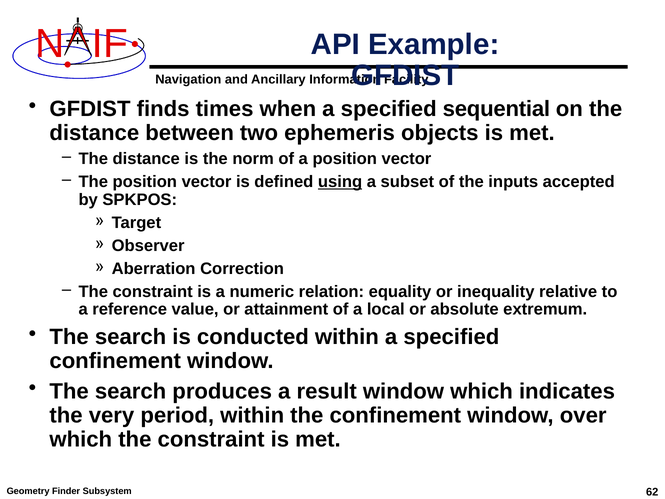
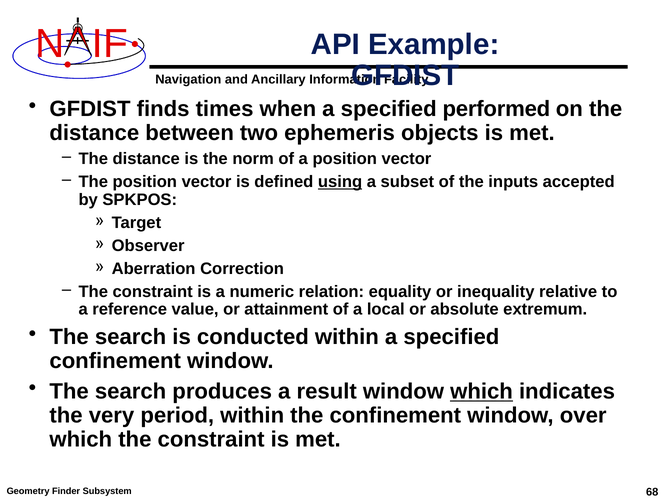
sequential: sequential -> performed (496, 109)
which underline: none -> present (482, 391)
62: 62 -> 68 (652, 492)
